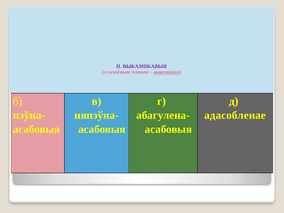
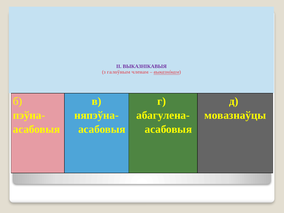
адасобленае: адасобленае -> мовазнаўцы (235, 115)
